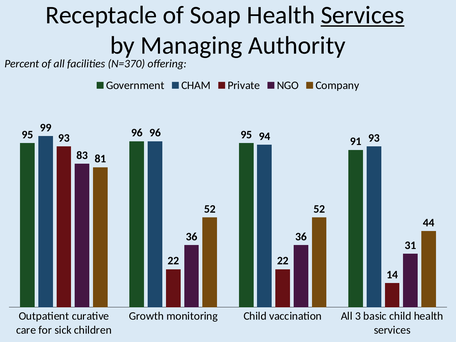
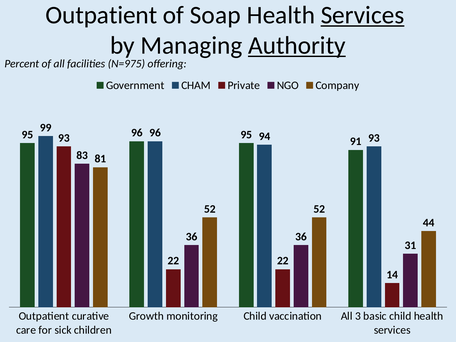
Receptacle: Receptacle -> Outpatient (101, 15)
Authority underline: none -> present (297, 45)
N=370: N=370 -> N=975 (126, 64)
